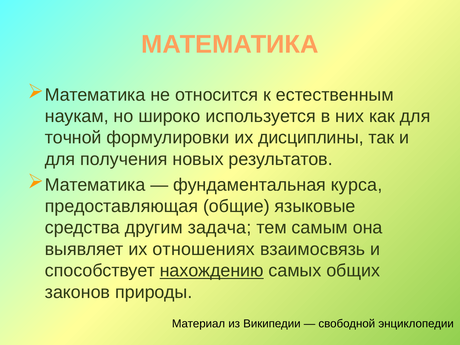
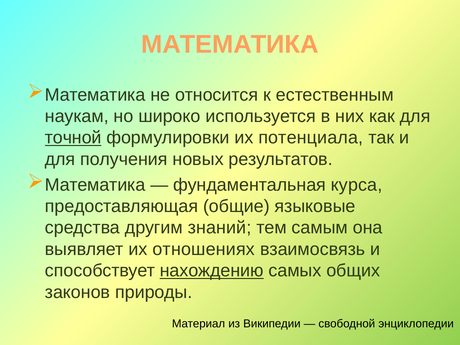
точной underline: none -> present (73, 138)
дисциплины: дисциплины -> потенциала (311, 138)
задача: задача -> знаний (220, 228)
